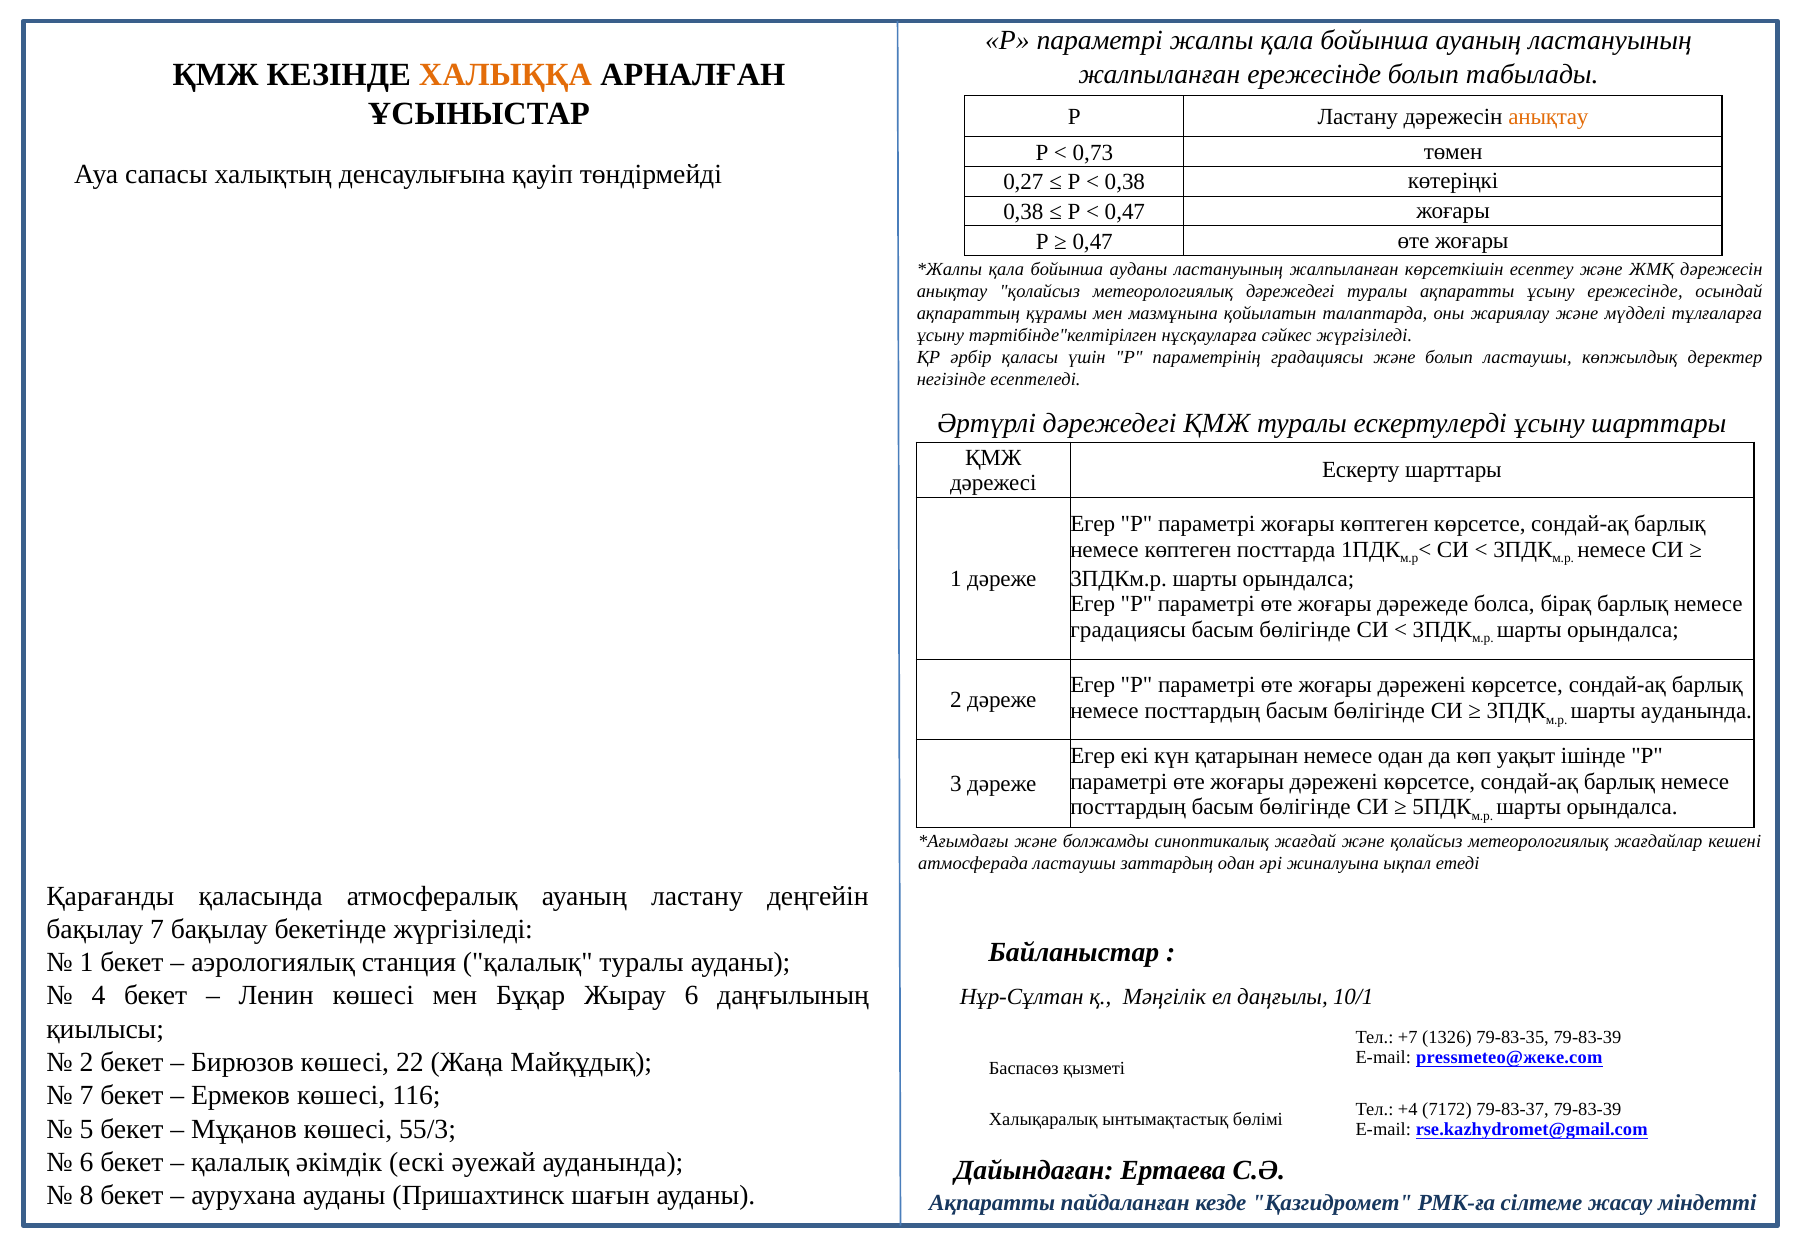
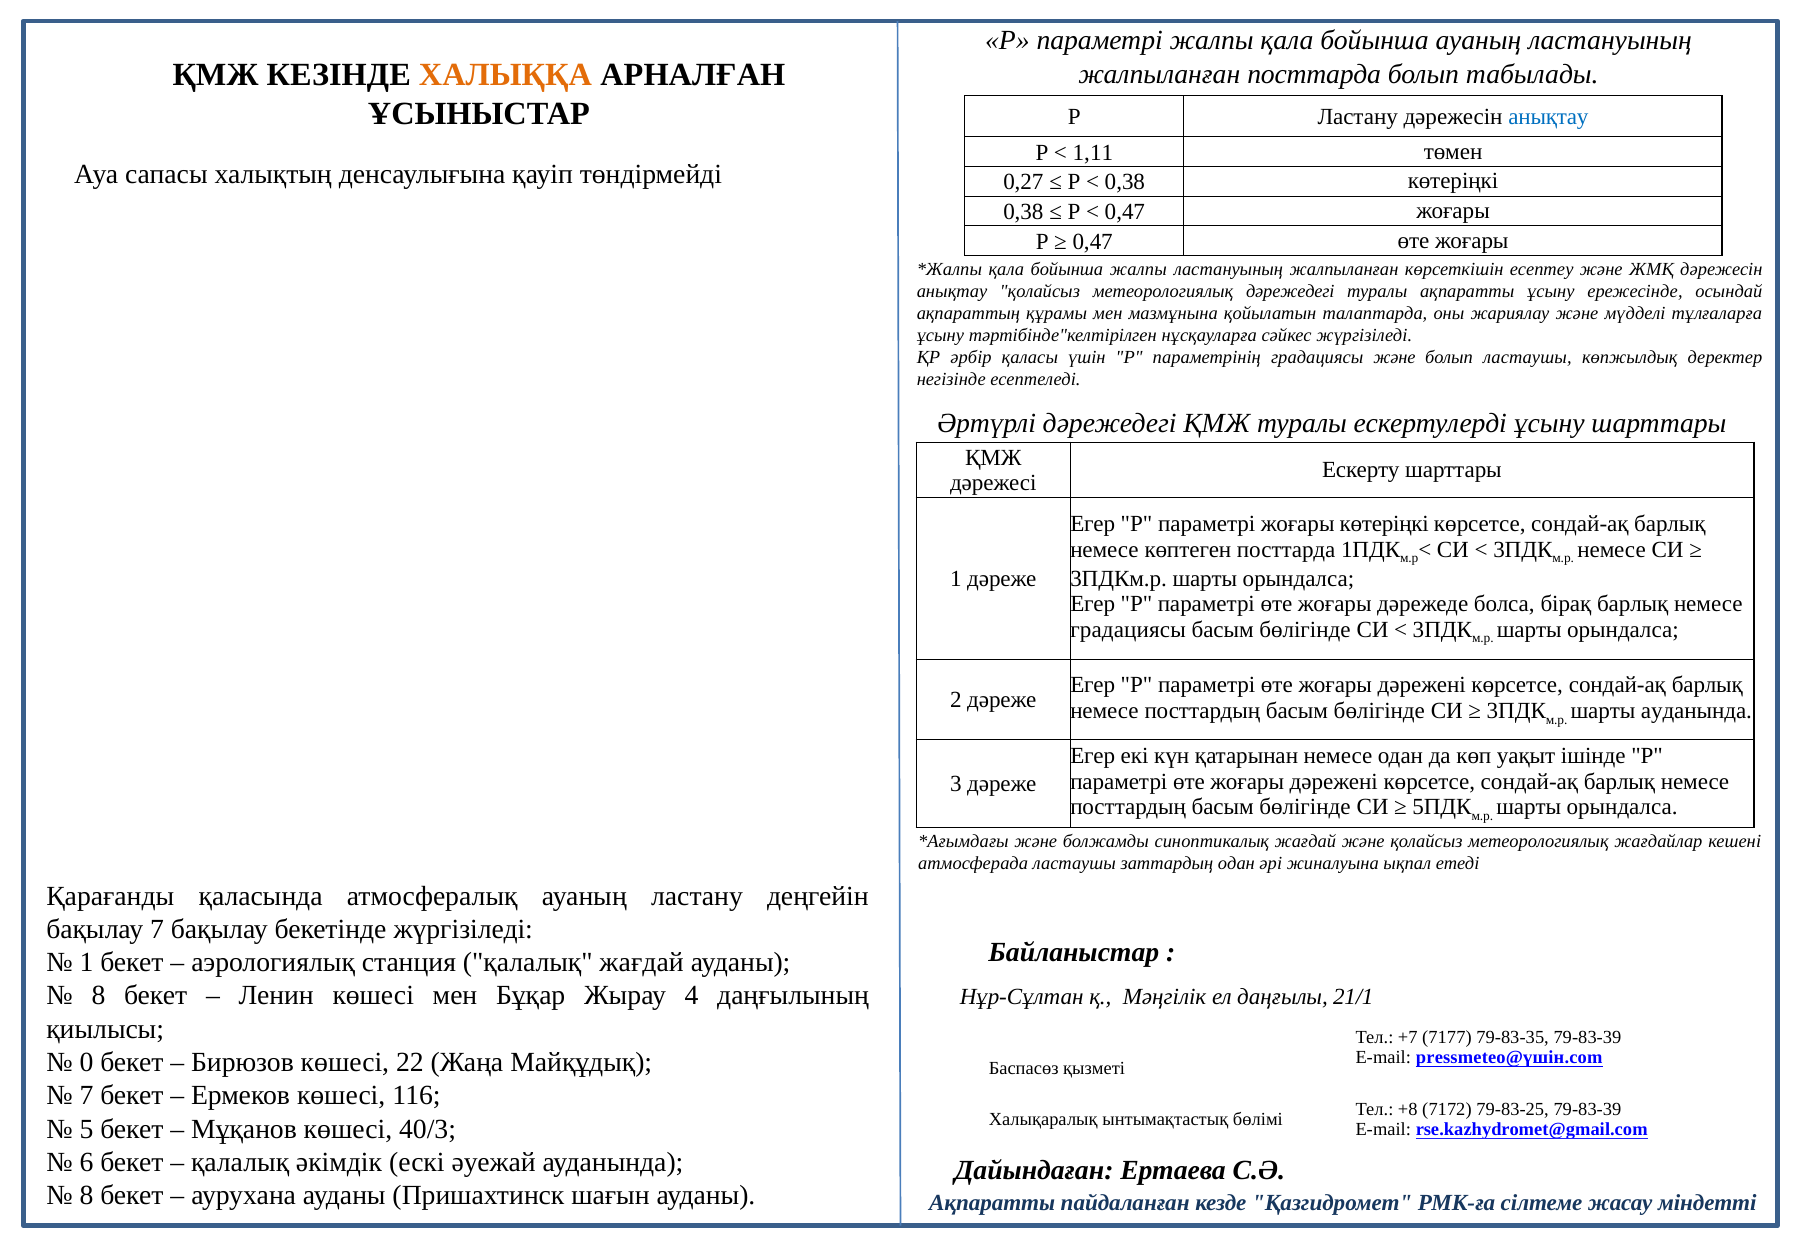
жалпыланған ережесінде: ережесінде -> посттарда (1314, 74)
анықтау colour: orange -> blue (1548, 116)
0,73: 0,73 -> 1,11 (1093, 153)
бойынша ауданы: ауданы -> жалпы (1138, 269)
жоғары көптеген: көптеген -> көтеріңкі (1384, 524)
қалалық туралы: туралы -> жағдай (642, 962)
4: 4 -> 8 (98, 996)
Жырау 6: 6 -> 4 (692, 996)
10/1: 10/1 -> 21/1 (1353, 996)
1326: 1326 -> 7177 (1447, 1037)
pressmeteo@жеке.com: pressmeteo@жеке.com -> pressmeteo@үшін.com (1509, 1058)
2: 2 -> 0 (87, 1062)
+4: +4 -> +8 (1408, 1109)
79-83-37: 79-83-37 -> 79-83-25 (1513, 1109)
55/3: 55/3 -> 40/3 (428, 1129)
